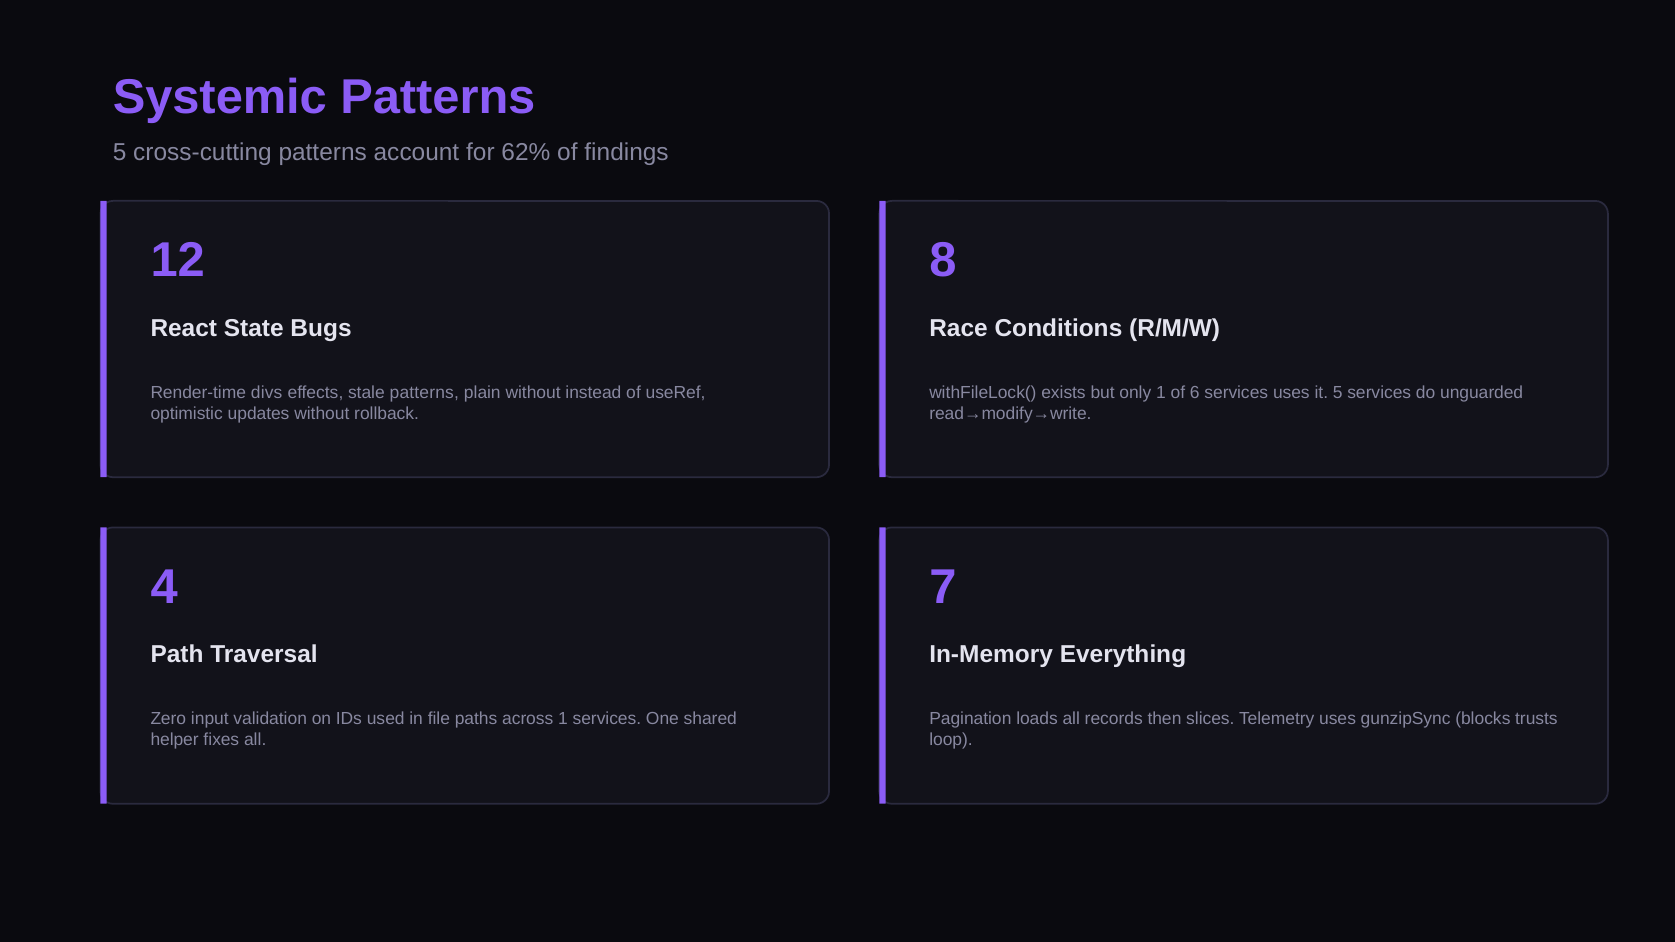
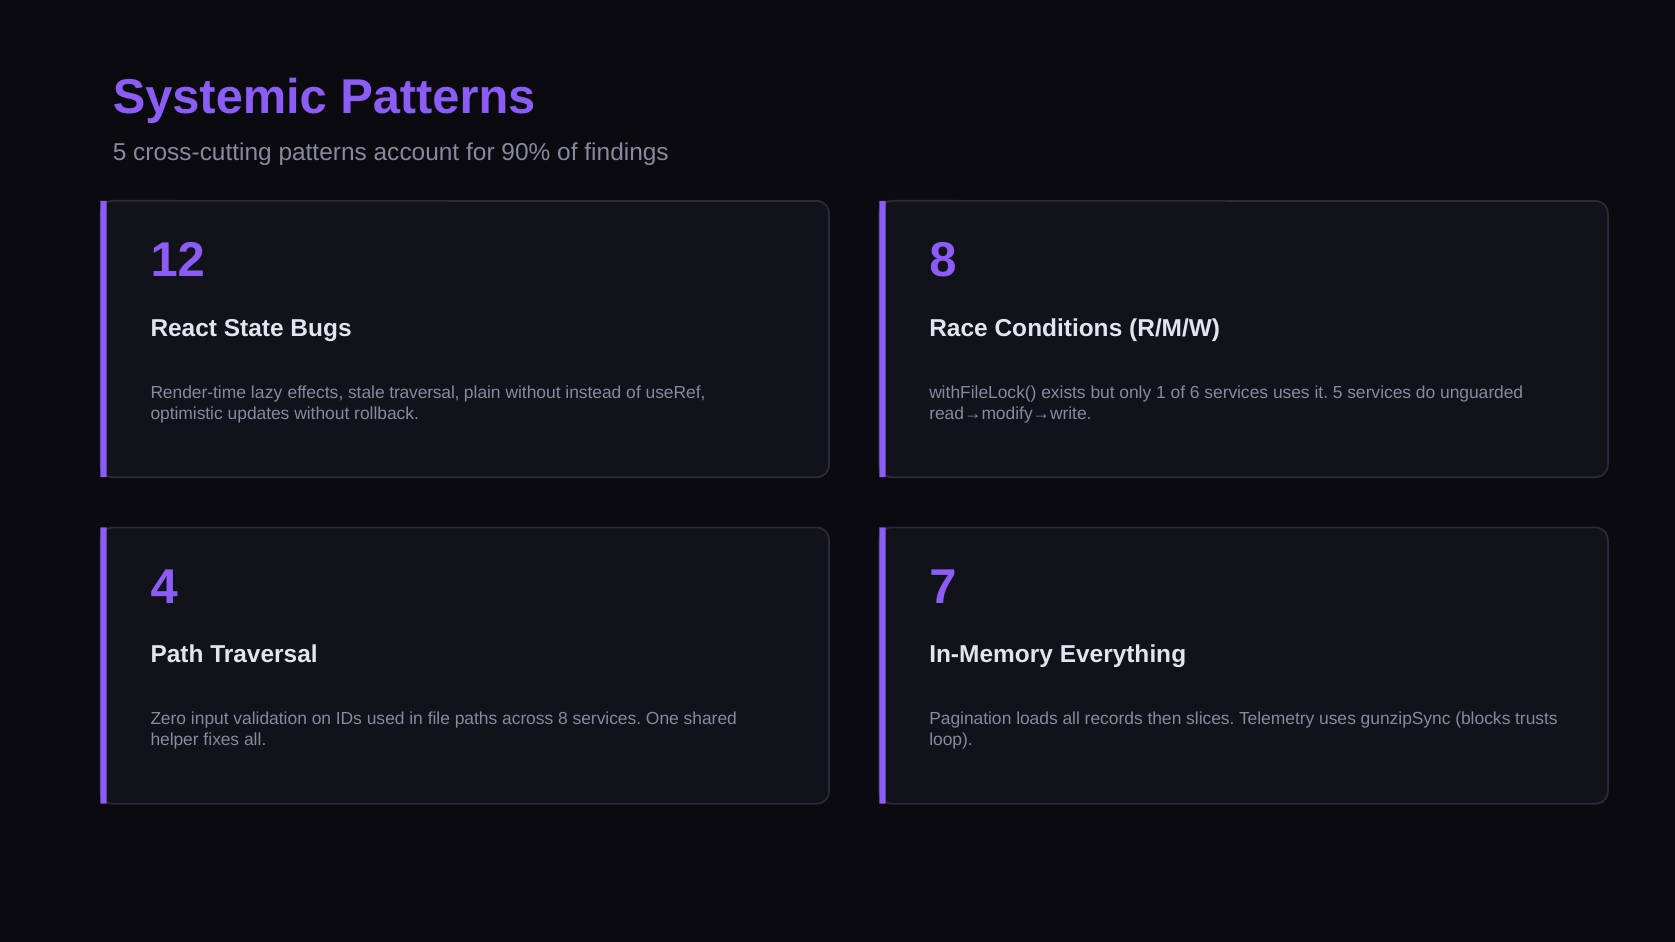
62%: 62% -> 90% (526, 152)
divs: divs -> lazy (267, 393)
stale patterns: patterns -> traversal (424, 393)
across 1: 1 -> 8 (563, 719)
